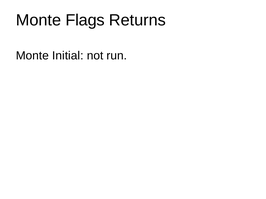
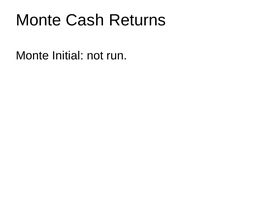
Flags: Flags -> Cash (85, 20)
